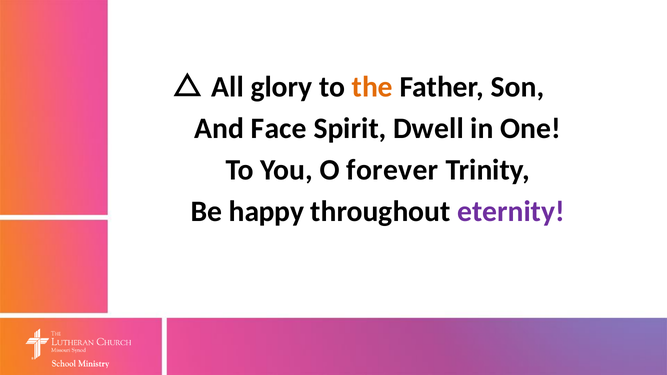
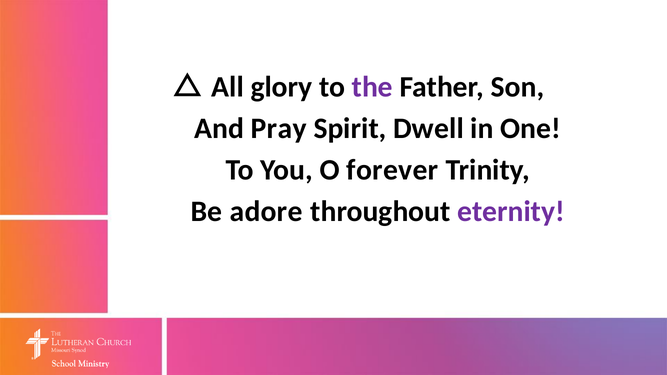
the colour: orange -> purple (372, 87)
Face: Face -> Pray (279, 129)
happy: happy -> adore (266, 212)
